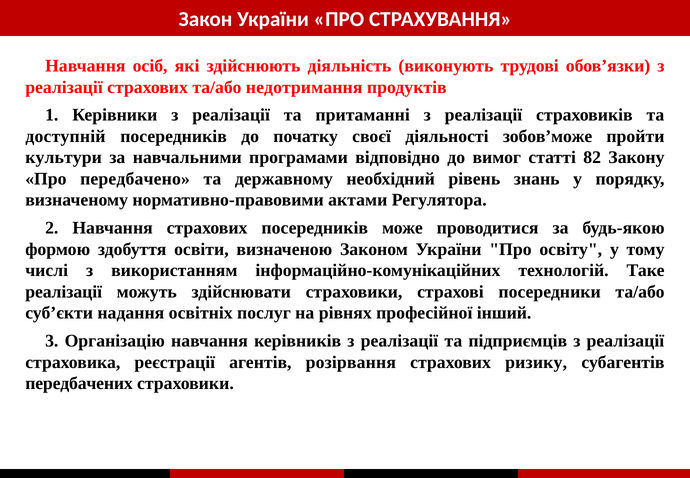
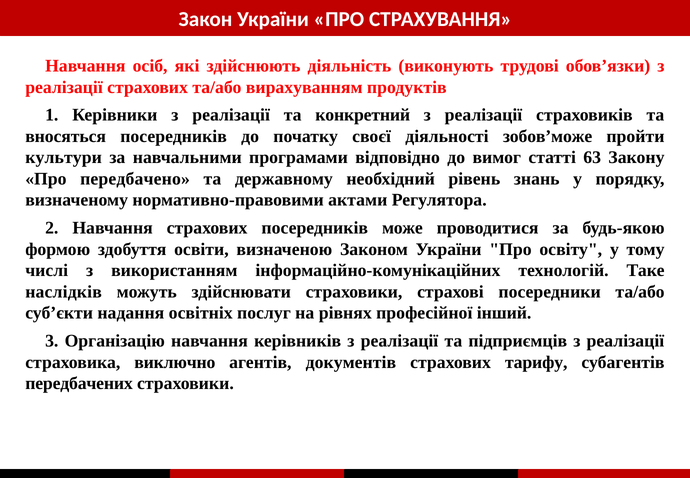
недотримання: недотримання -> вирахуванням (304, 87)
притаманні: притаманні -> конкретний (363, 115)
доступній: доступній -> вносяться (66, 136)
82: 82 -> 63 (592, 157)
реалізації: реалізації -> наслідків (64, 292)
реєстрації: реєстрації -> виключно (175, 362)
розірвання: розірвання -> документів (351, 362)
ризику: ризику -> тарифу (536, 362)
